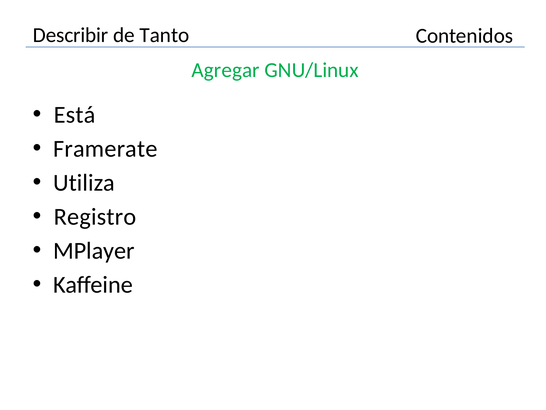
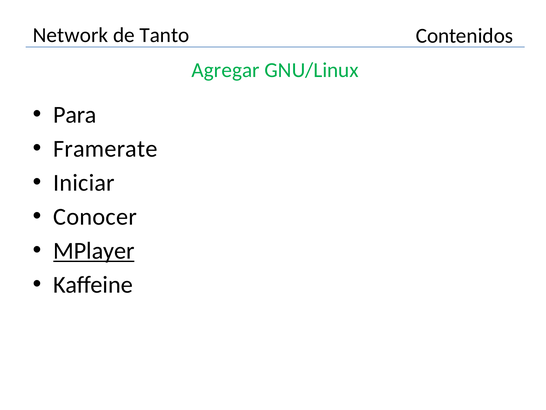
Describir: Describir -> Network (70, 35)
Está: Está -> Para (75, 115)
Utiliza: Utiliza -> Iniciar (84, 183)
Registro: Registro -> Conocer (95, 216)
MPlayer underline: none -> present (94, 250)
